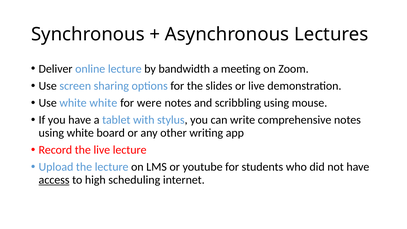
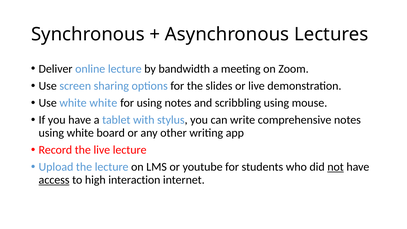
for were: were -> using (149, 103)
not underline: none -> present (336, 167)
scheduling: scheduling -> interaction (134, 180)
